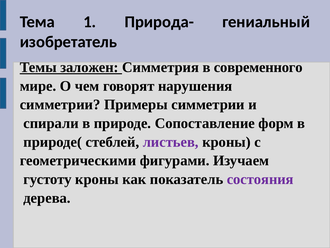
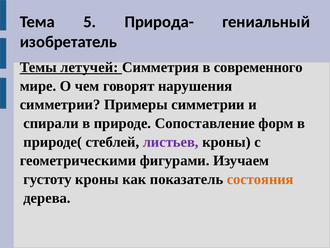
1: 1 -> 5 (90, 22)
заложен: заложен -> летучей (89, 67)
состояния colour: purple -> orange (260, 179)
